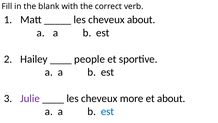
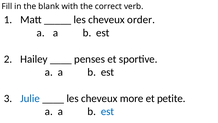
cheveux about: about -> order (141, 20)
people: people -> penses (90, 59)
Julie colour: purple -> blue (30, 98)
et about: about -> petite (171, 98)
